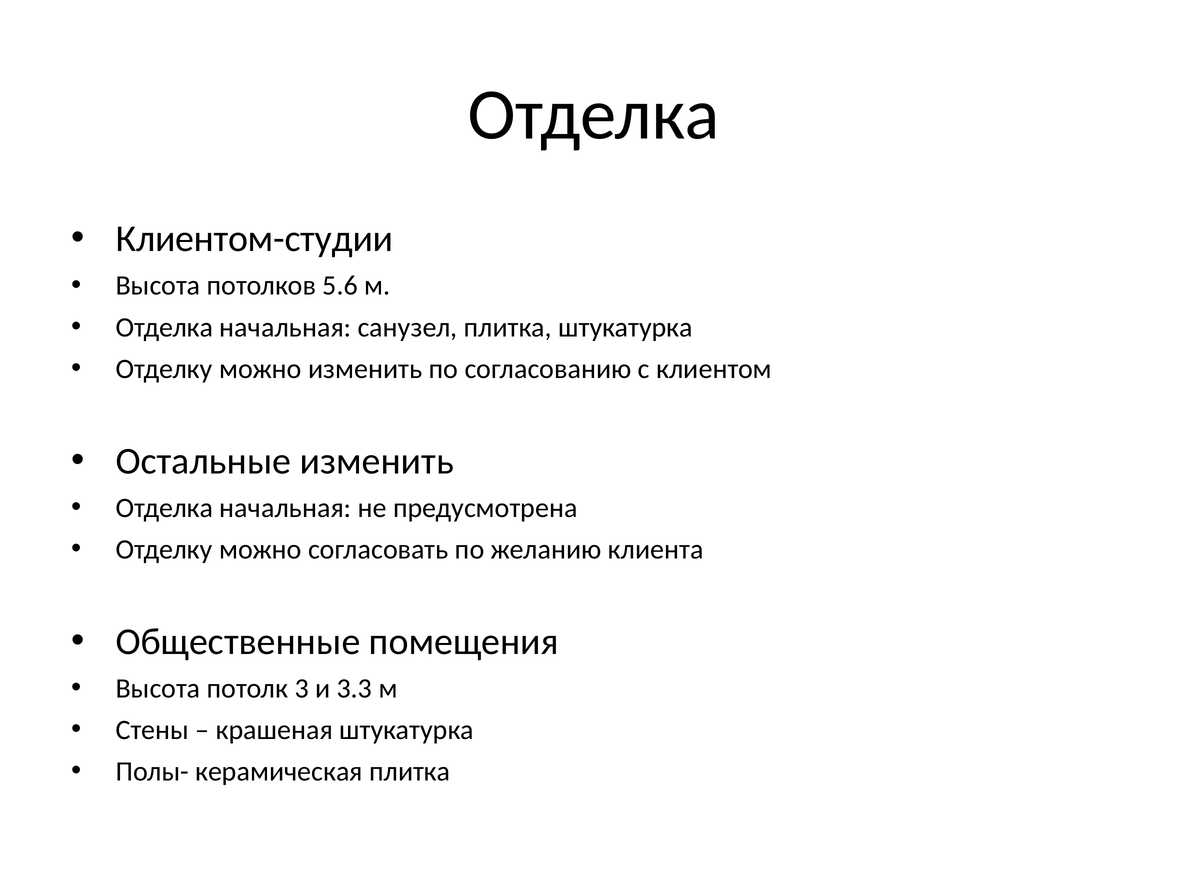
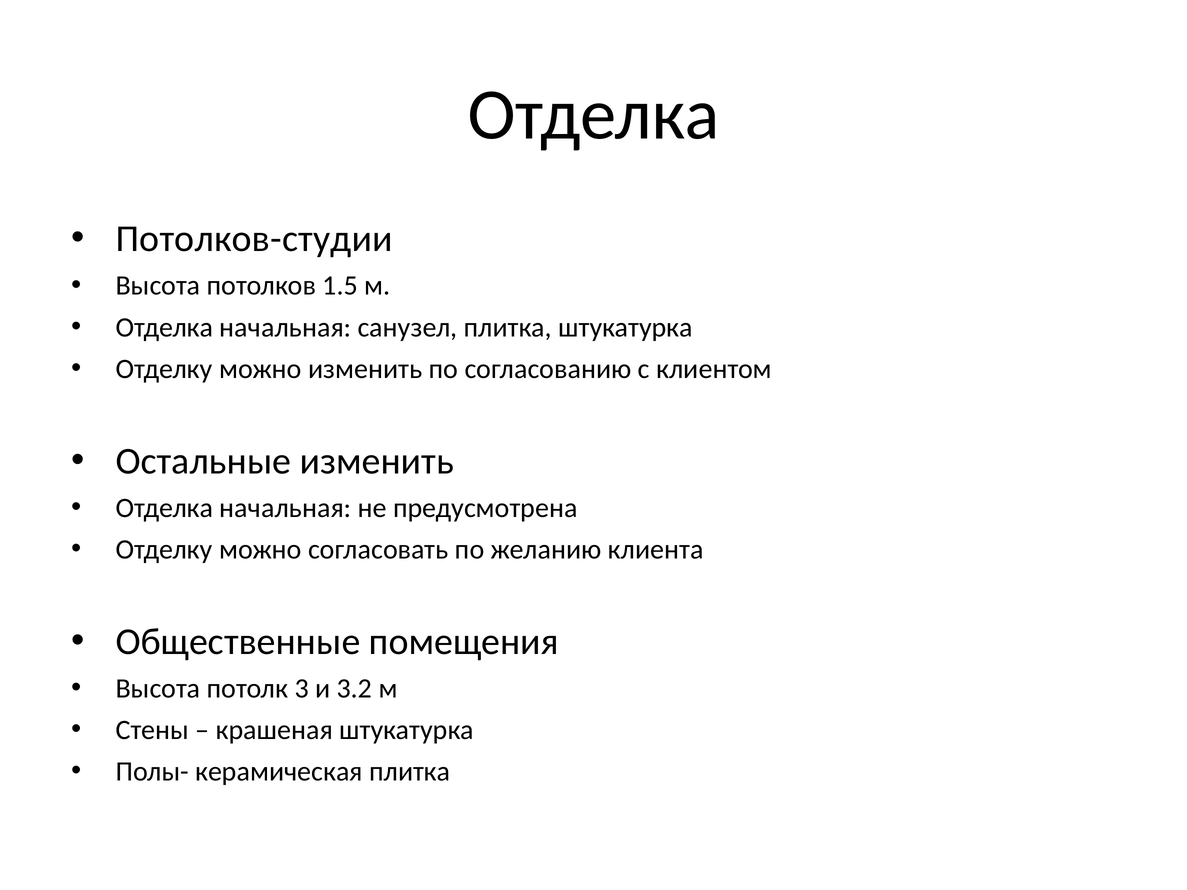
Клиентом-студии: Клиентом-студии -> Потолков-студии (254, 239)
5.6: 5.6 -> 1.5 (340, 286)
3.3: 3.3 -> 3.2 (354, 689)
